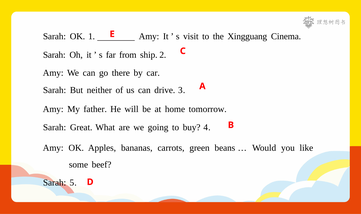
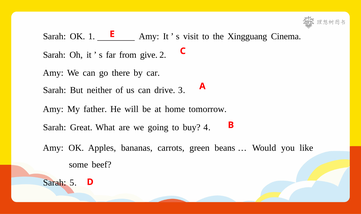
ship: ship -> give (149, 55)
